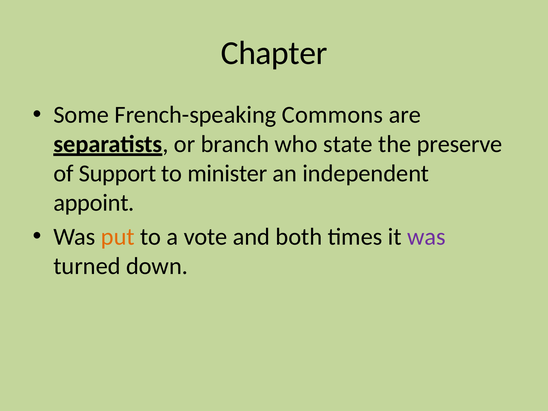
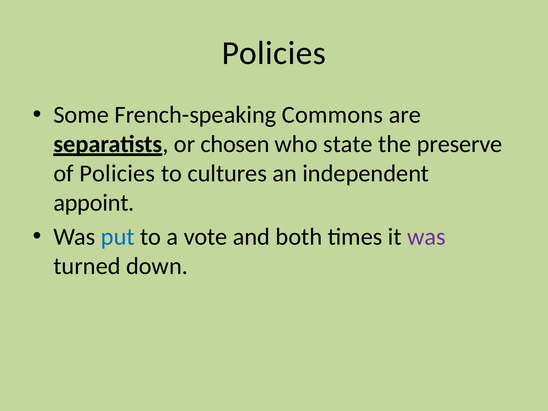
Chapter: Chapter -> Policies (274, 53)
branch: branch -> chosen (235, 144)
of Support: Support -> Policies (117, 173)
minister: minister -> cultures (227, 173)
put colour: orange -> blue (118, 237)
